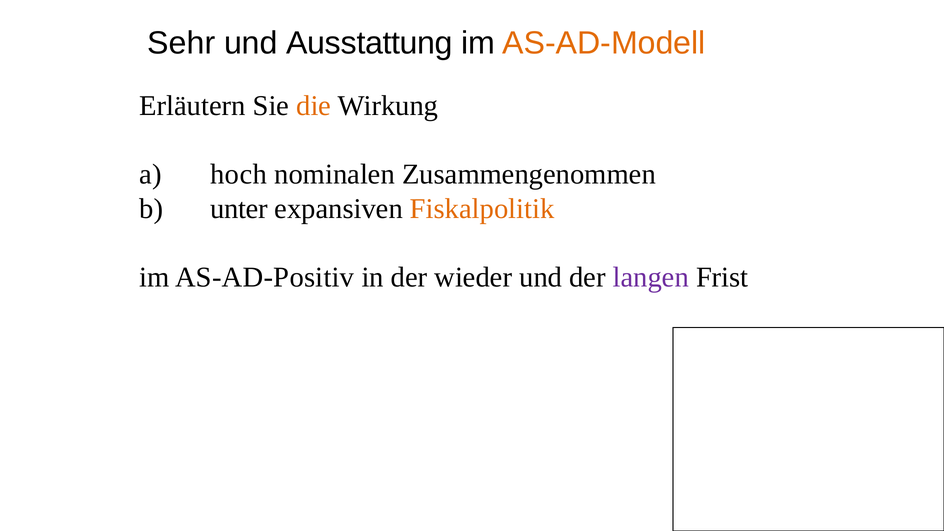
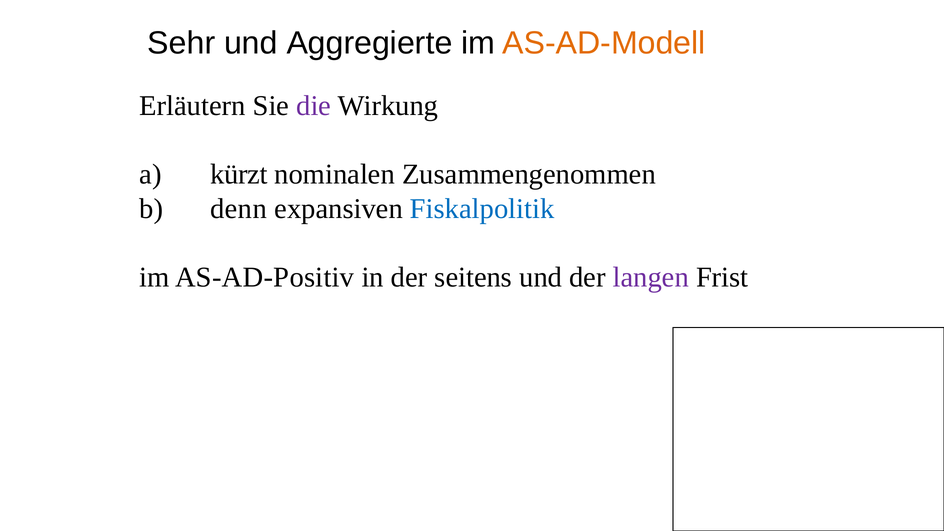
Ausstattung: Ausstattung -> Aggregierte (369, 43)
die colour: orange -> purple (314, 106)
hoch: hoch -> kürzt (239, 174)
unter: unter -> denn (239, 209)
Fiskalpolitik colour: orange -> blue (482, 209)
wieder: wieder -> seitens (473, 277)
